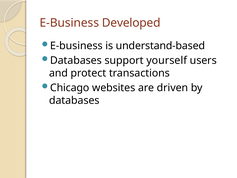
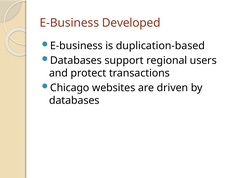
understand-based: understand-based -> duplication-based (160, 46)
yourself: yourself -> regional (167, 60)
